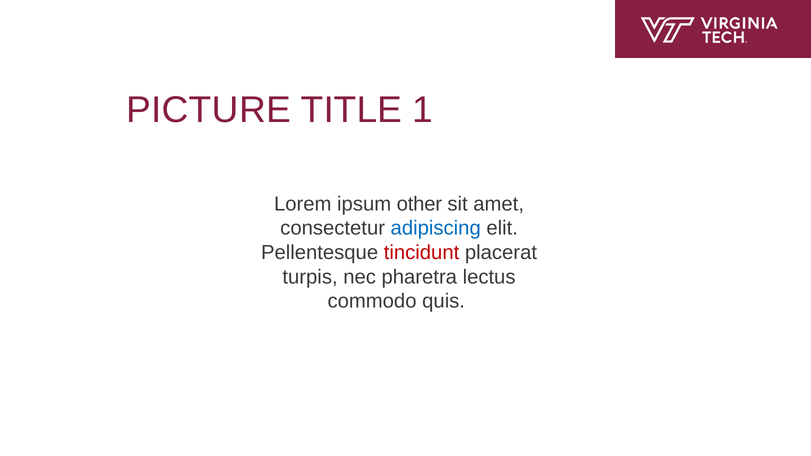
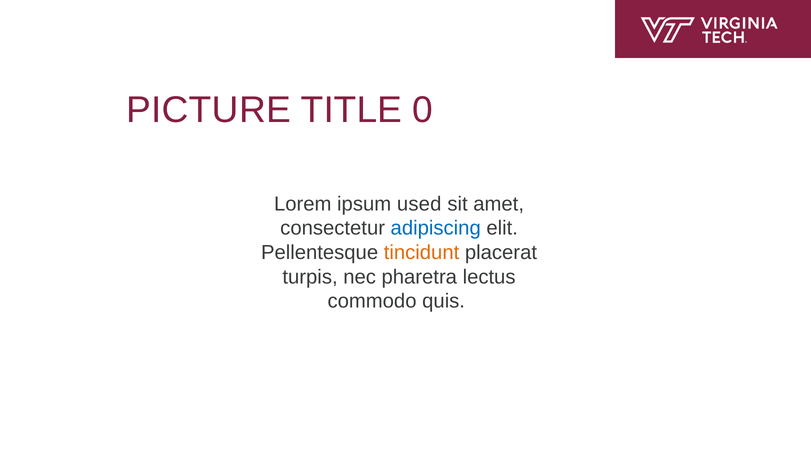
1: 1 -> 0 (423, 110)
other: other -> used (419, 204)
tincidunt colour: red -> orange (422, 253)
